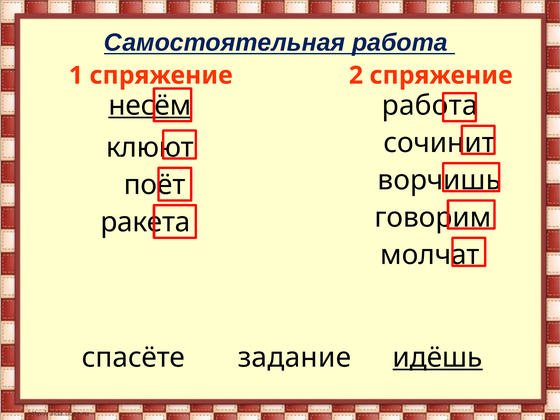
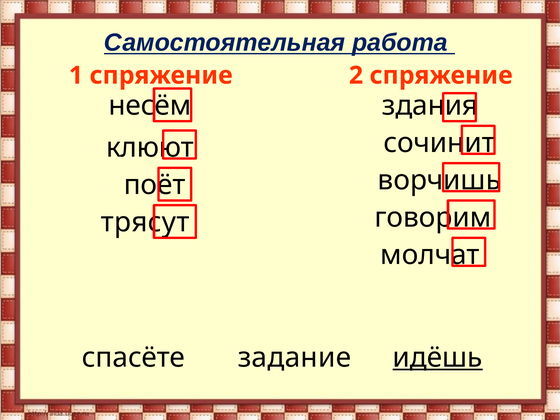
несём underline: present -> none (150, 105)
работа: работа -> здания (430, 105)
ракета: ракета -> трясут (145, 222)
